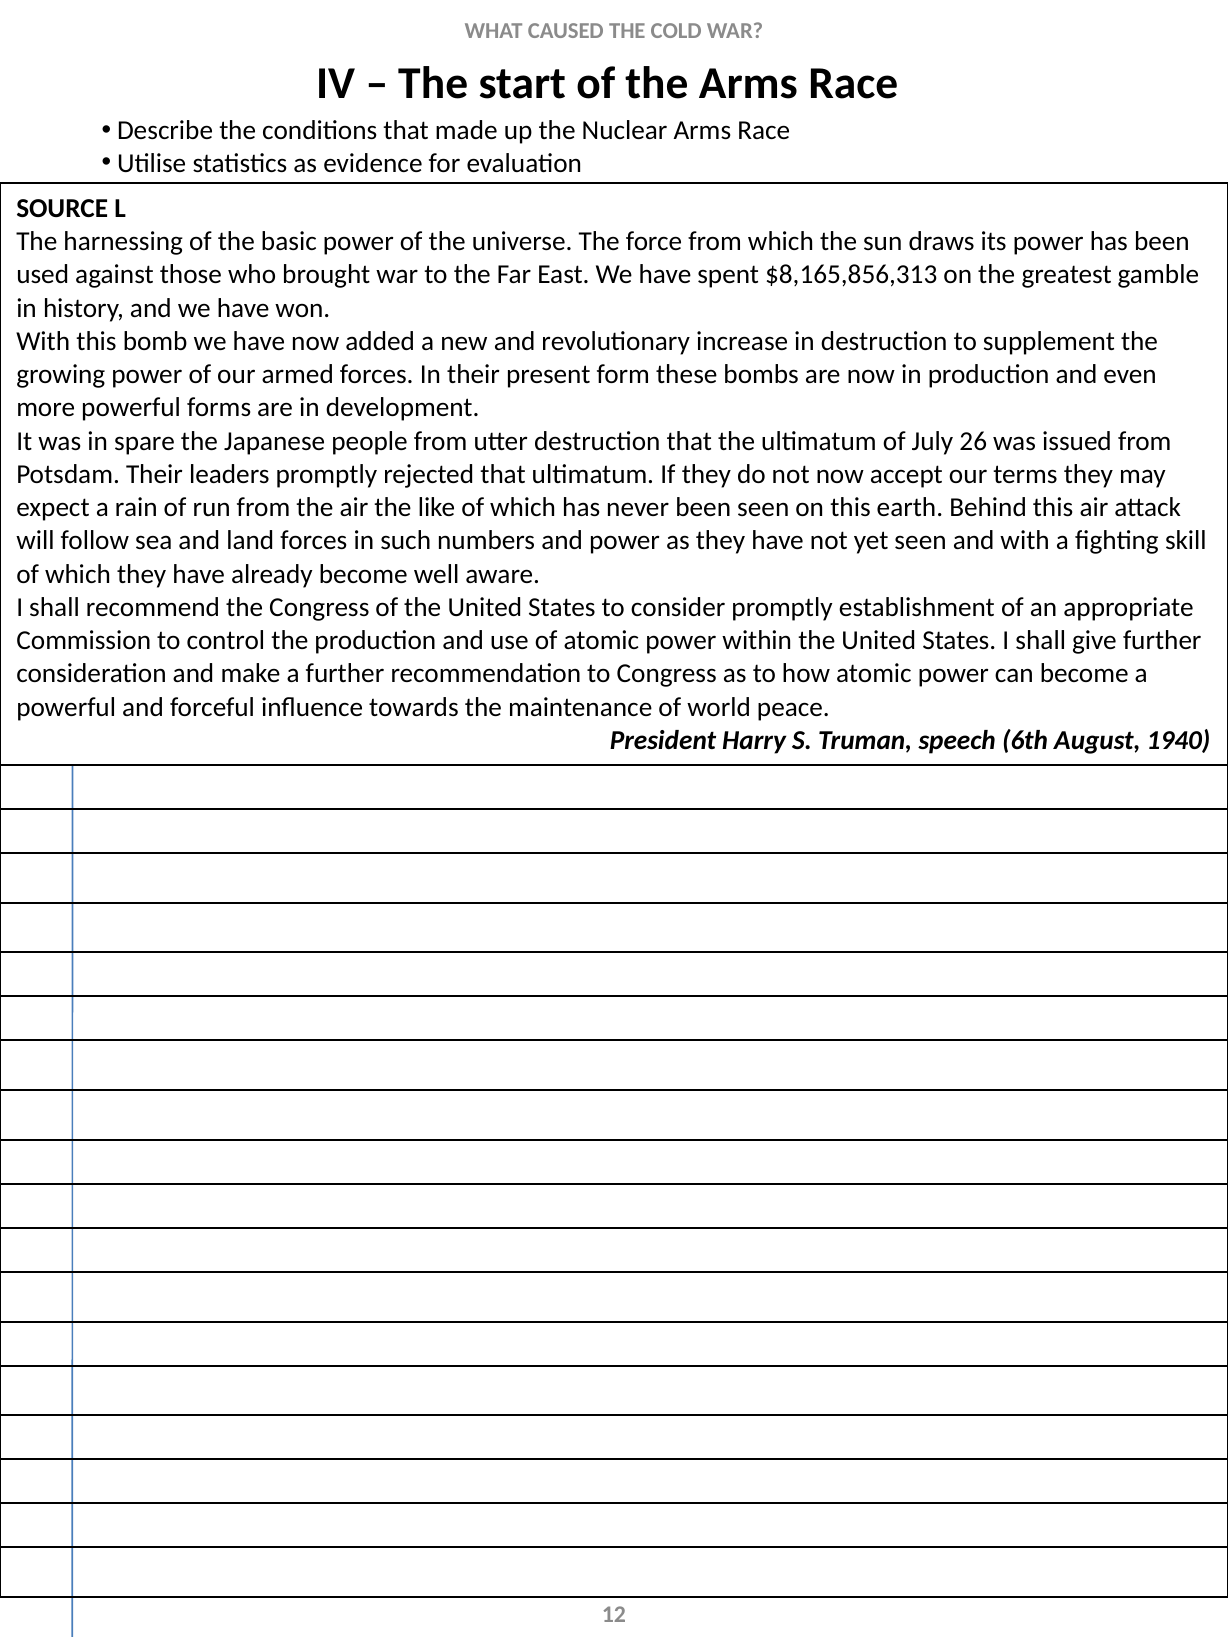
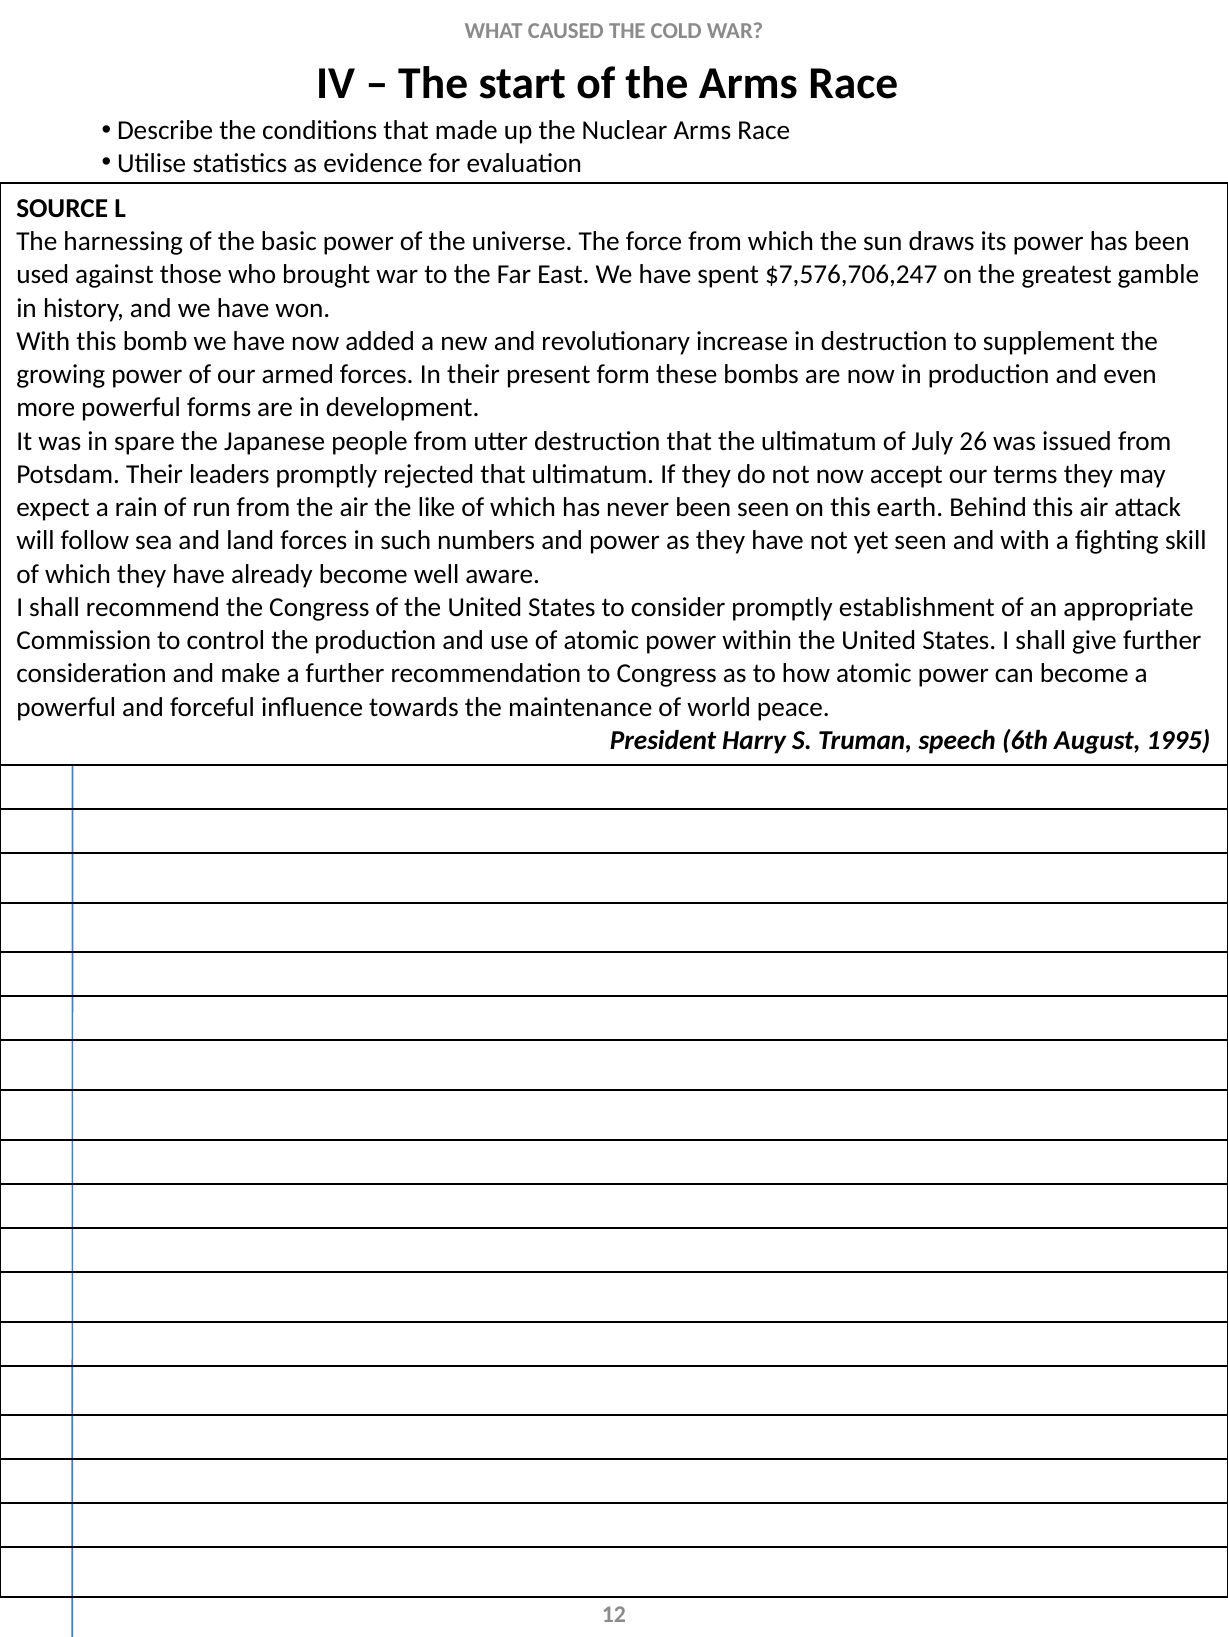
$8,165,856,313: $8,165,856,313 -> $7,576,706,247 (851, 275)
1940: 1940 -> 1995 (1179, 741)
